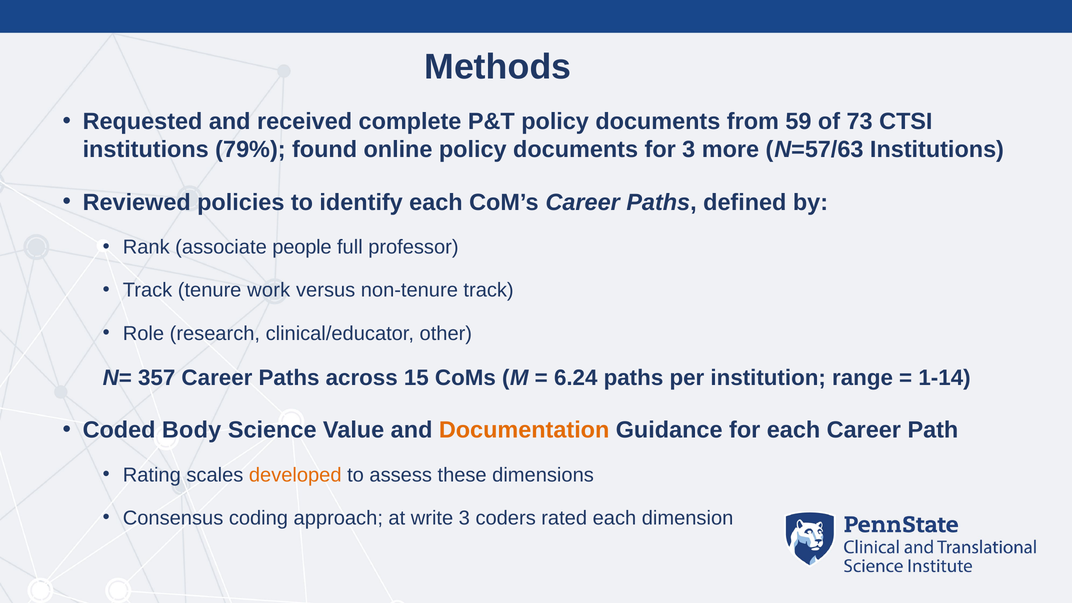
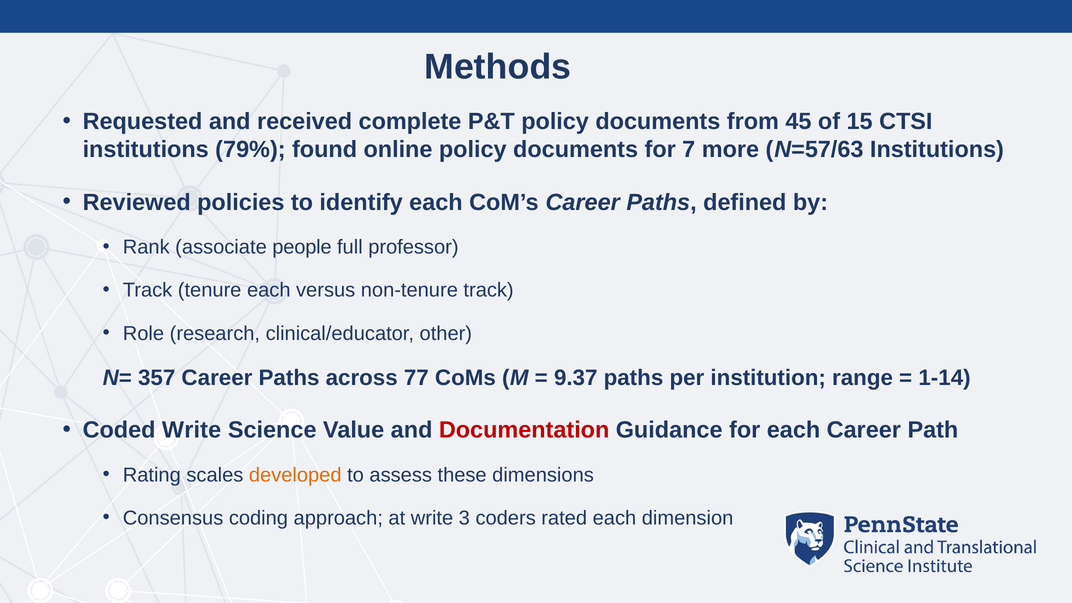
59: 59 -> 45 (798, 122)
73: 73 -> 15 (860, 122)
for 3: 3 -> 7 (689, 150)
tenure work: work -> each (269, 290)
15: 15 -> 77 (416, 378)
6.24: 6.24 -> 9.37 (576, 378)
Coded Body: Body -> Write (192, 430)
Documentation colour: orange -> red (524, 430)
